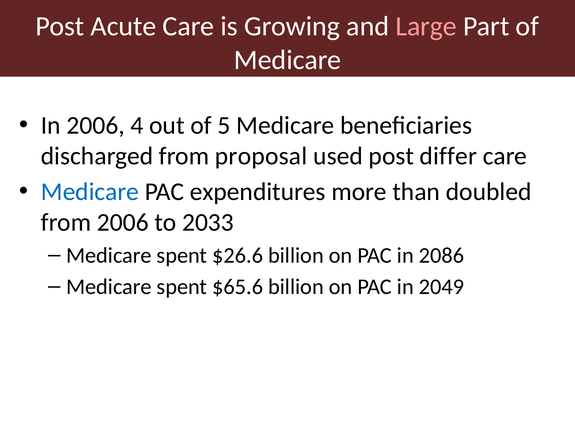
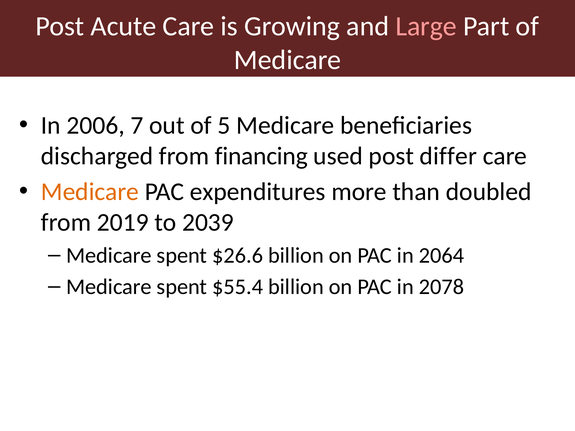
4: 4 -> 7 (137, 125)
proposal: proposal -> financing (261, 156)
Medicare colour: blue -> orange (90, 192)
from 2006: 2006 -> 2019 (123, 223)
2033: 2033 -> 2039 (208, 223)
2086: 2086 -> 2064 (441, 256)
$65.6: $65.6 -> $55.4 (238, 287)
2049: 2049 -> 2078 (441, 287)
